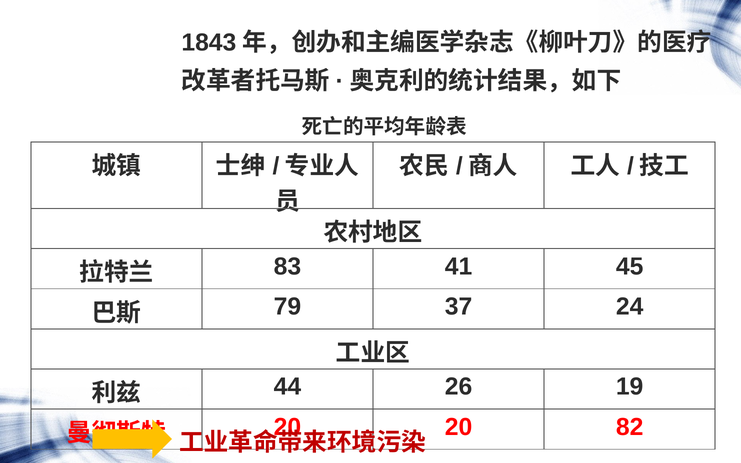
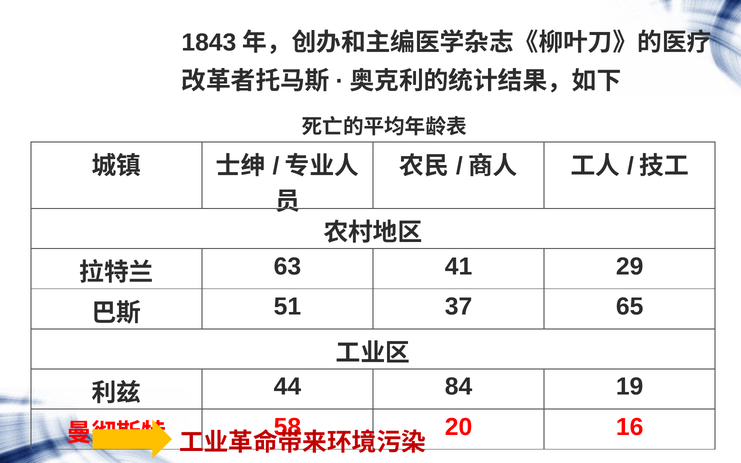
83: 83 -> 63 (287, 267)
45: 45 -> 29 (630, 267)
79: 79 -> 51 (287, 307)
24: 24 -> 65 (630, 307)
26: 26 -> 84 (459, 387)
20: 20 -> 58 (287, 427)
82: 82 -> 16 (630, 427)
